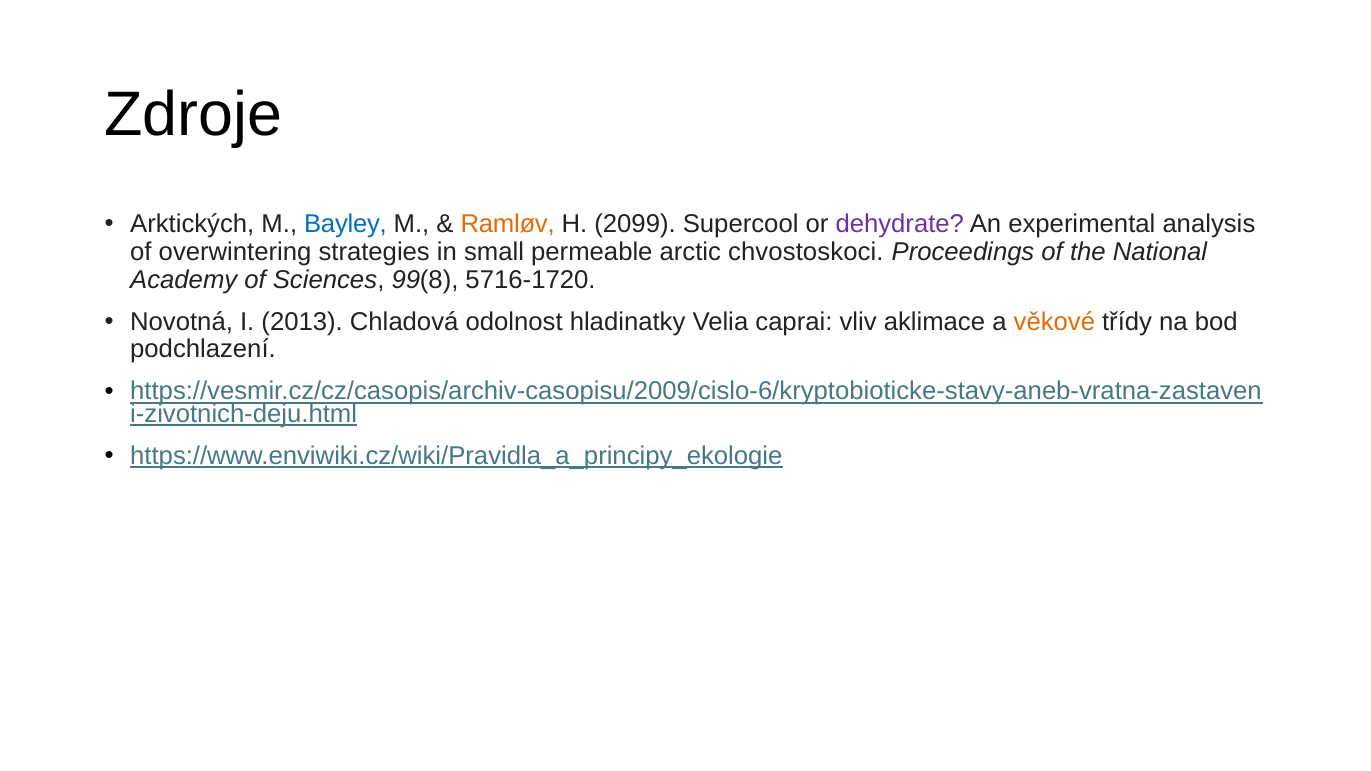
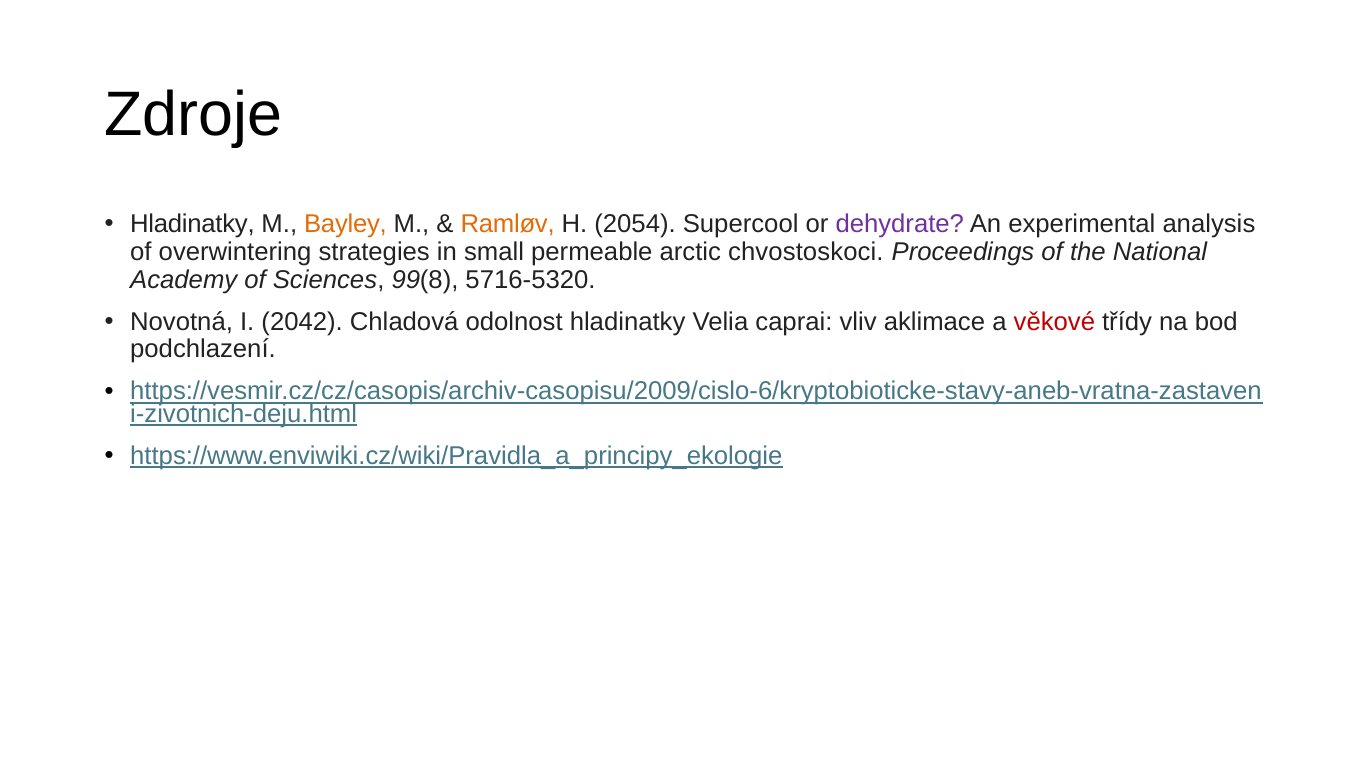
Arktických: Arktických -> Hladinatky (192, 224)
Bayley colour: blue -> orange (345, 224)
2099: 2099 -> 2054 (635, 224)
5716-1720: 5716-1720 -> 5716-5320 (531, 280)
2013: 2013 -> 2042 (302, 322)
věkové colour: orange -> red (1054, 322)
